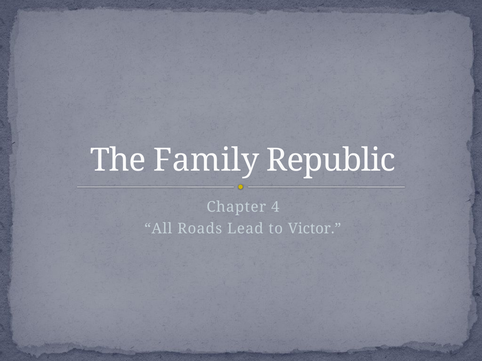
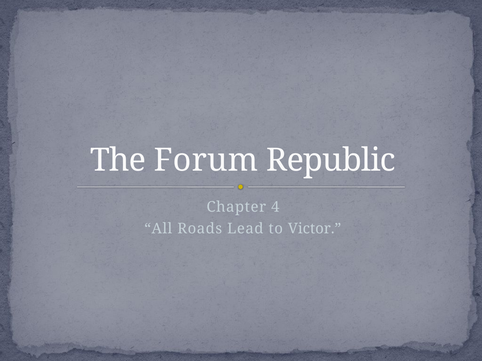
Family: Family -> Forum (206, 161)
